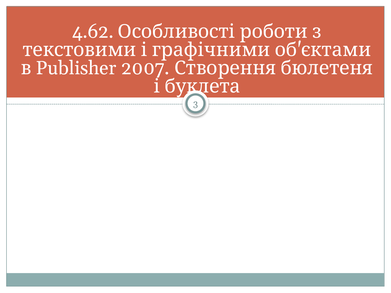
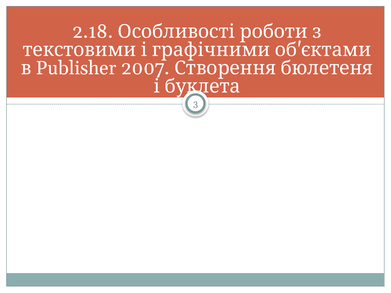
4.62: 4.62 -> 2.18 (93, 32)
